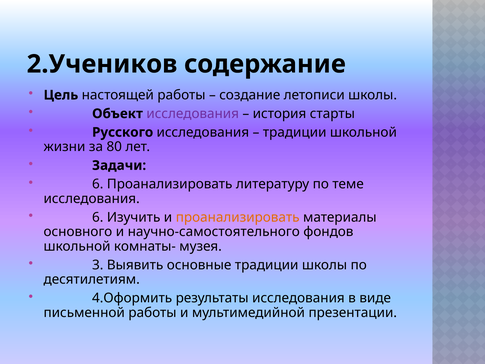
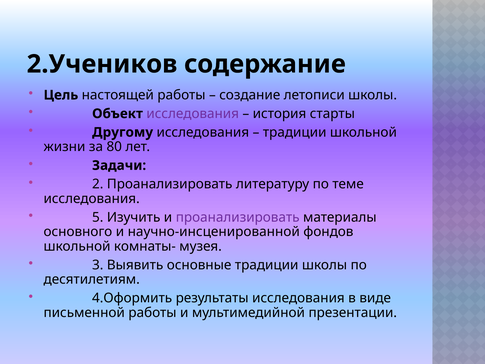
Русского: Русского -> Другому (123, 132)
6: 6 -> 2 (98, 184)
6: 6 -> 5 (98, 217)
проанализировать colour: orange -> purple (238, 217)
научно-самостоятельного: научно-самостоятельного -> научно-инсценированной (214, 232)
